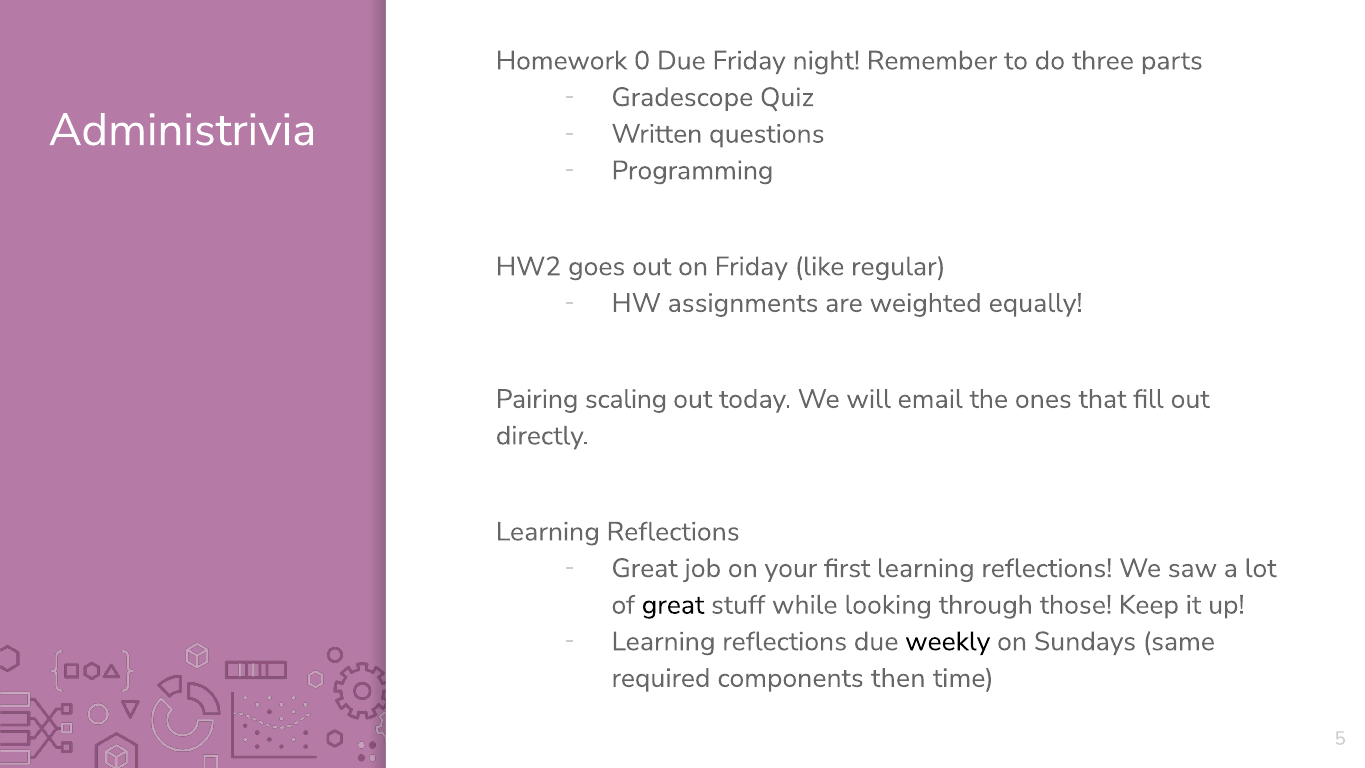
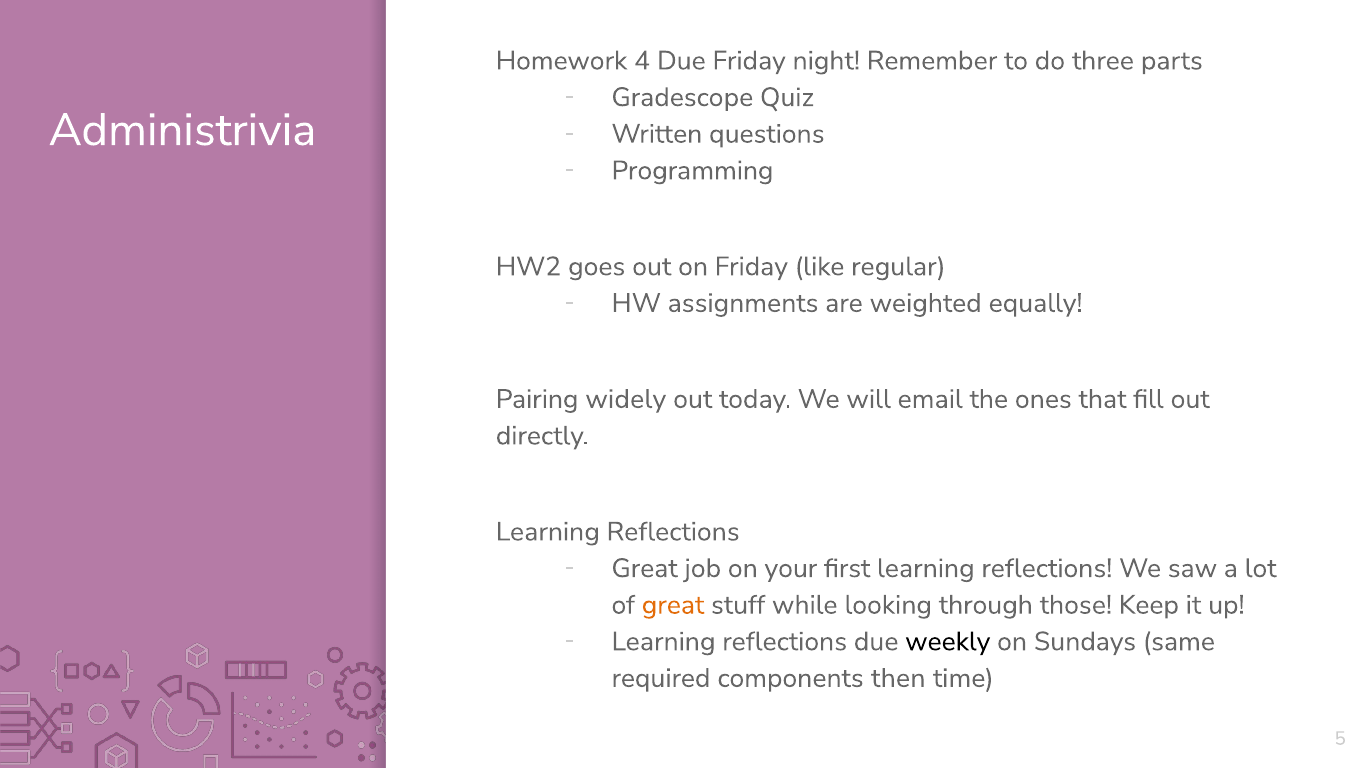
0: 0 -> 4 (642, 61)
scaling: scaling -> widely (626, 399)
great colour: black -> orange (673, 605)
